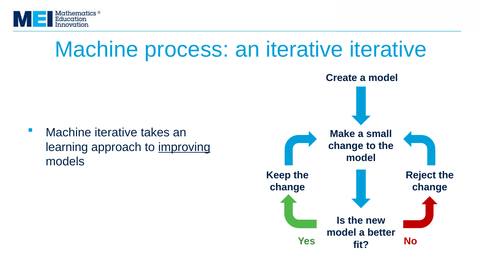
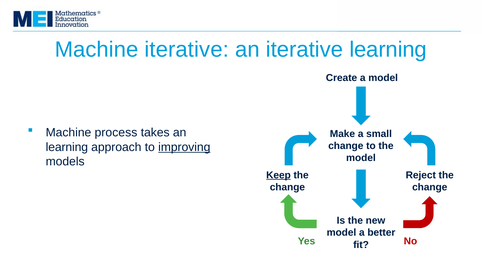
Machine process: process -> iterative (187, 50)
iterative iterative: iterative -> learning (388, 50)
Machine iterative: iterative -> process (116, 133)
Keep underline: none -> present (278, 175)
